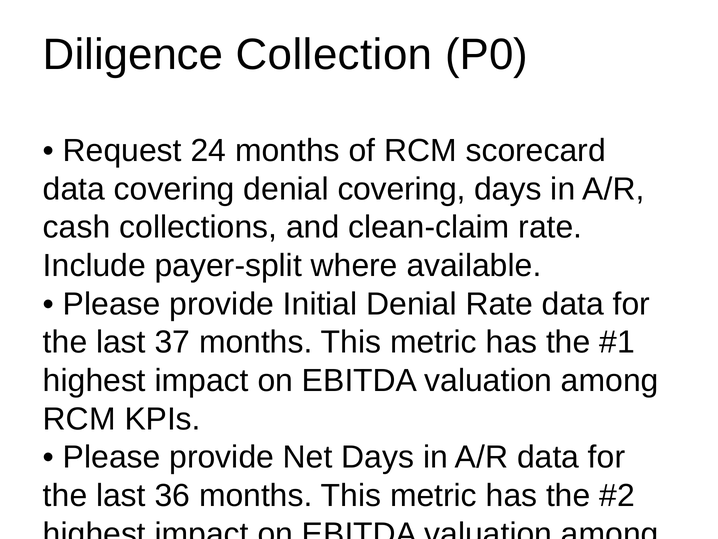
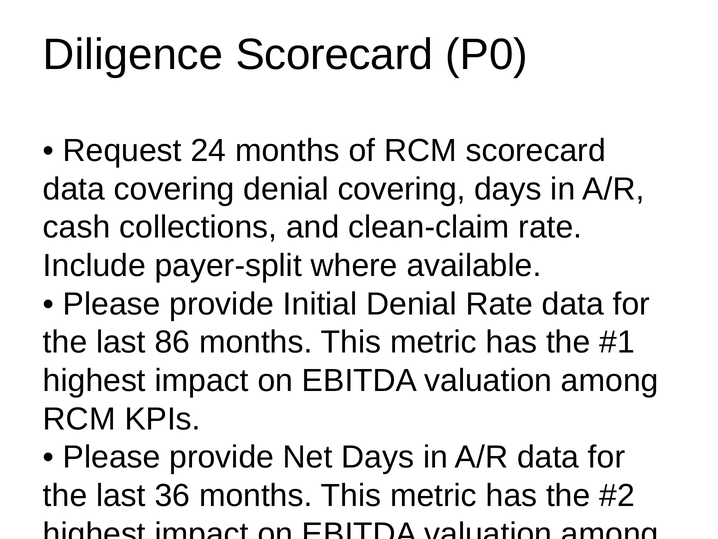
Diligence Collection: Collection -> Scorecard (334, 54)
37: 37 -> 86 (172, 342)
